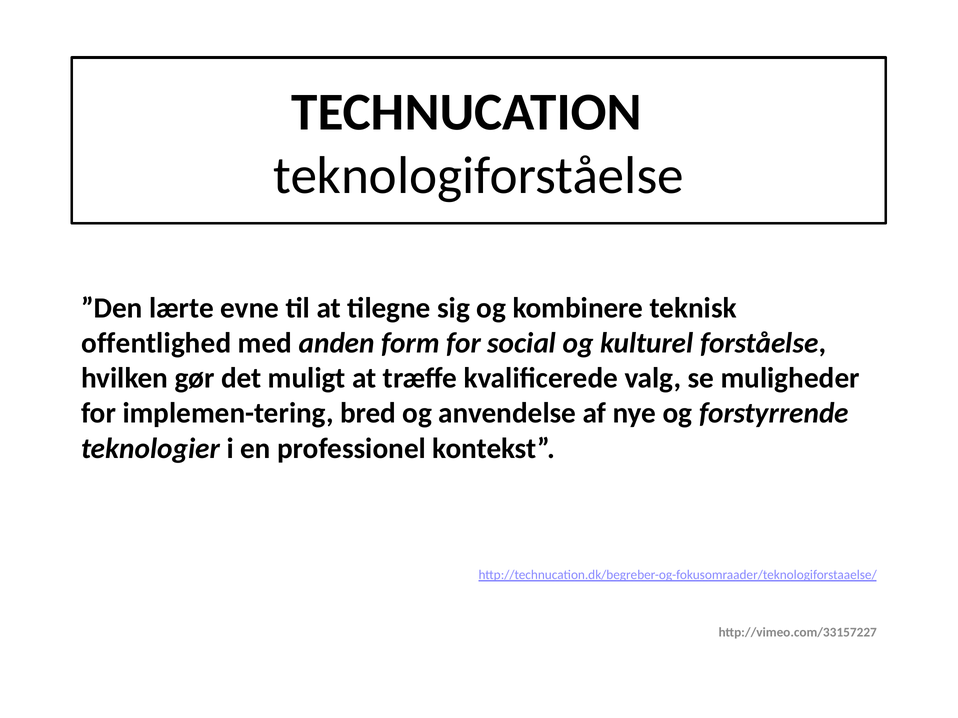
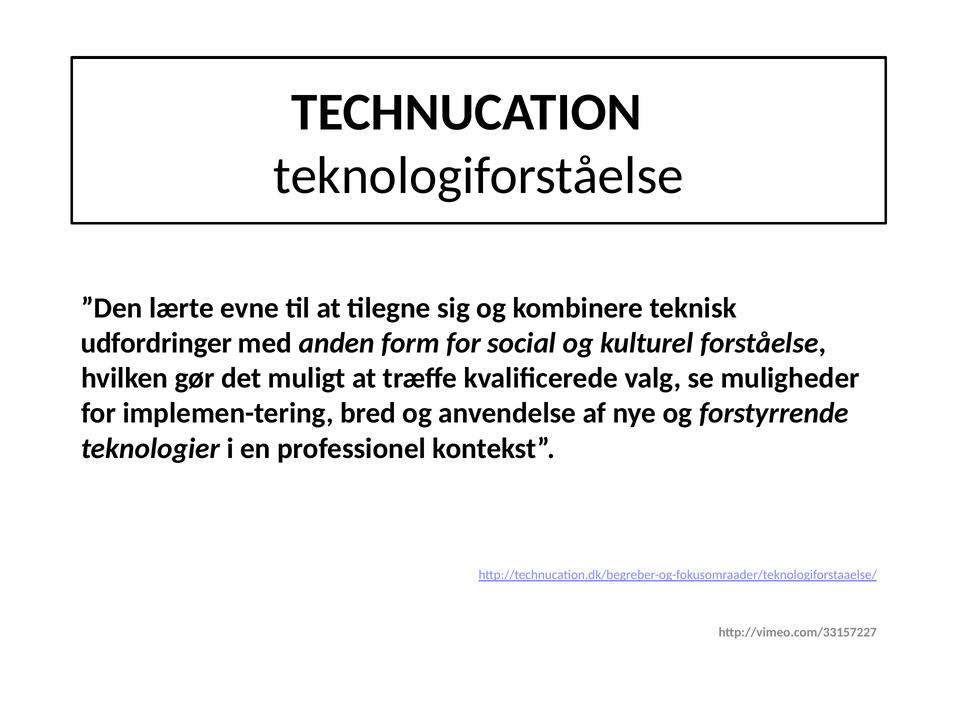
offentlighed: offentlighed -> udfordringer (156, 343)
